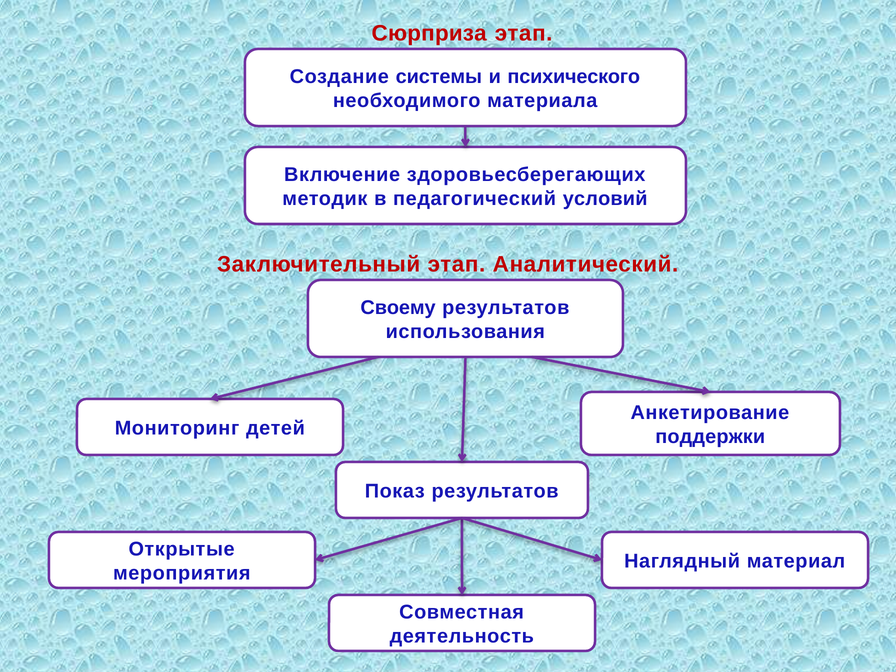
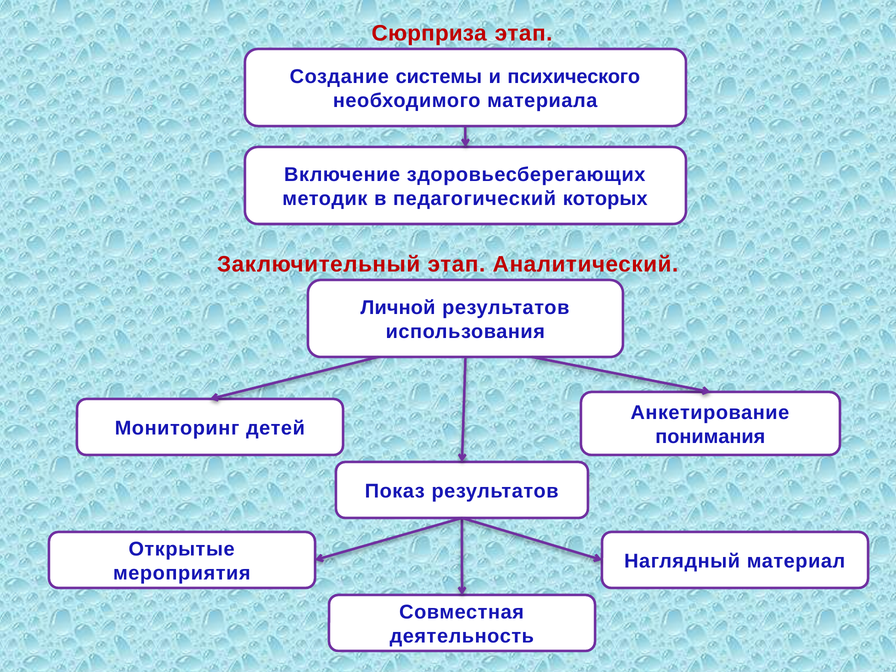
условий: условий -> которых (605, 199)
Своему: Своему -> Личной (398, 308)
поддержки: поддержки -> понимания (710, 437)
